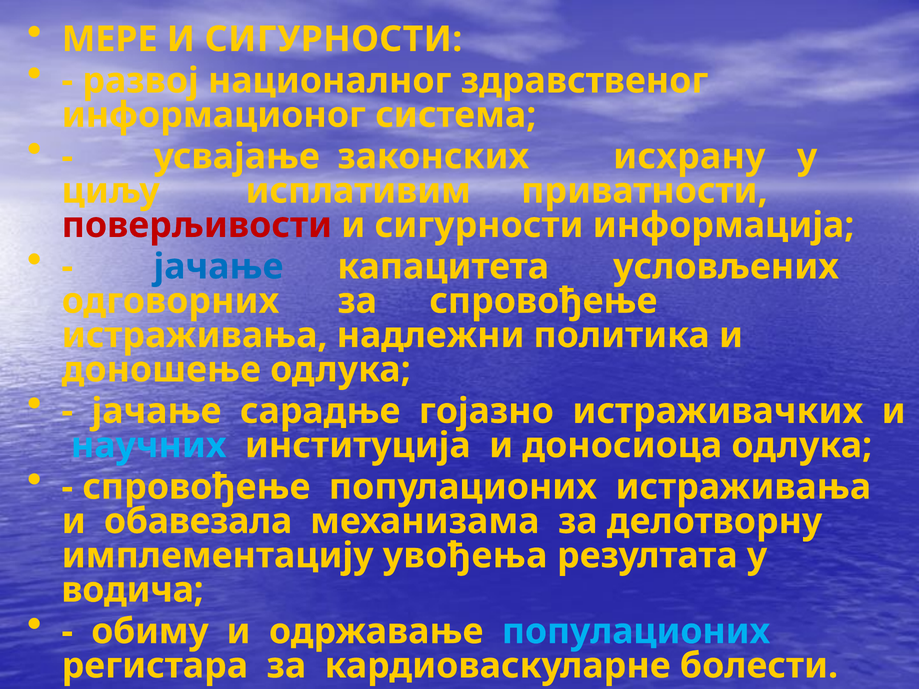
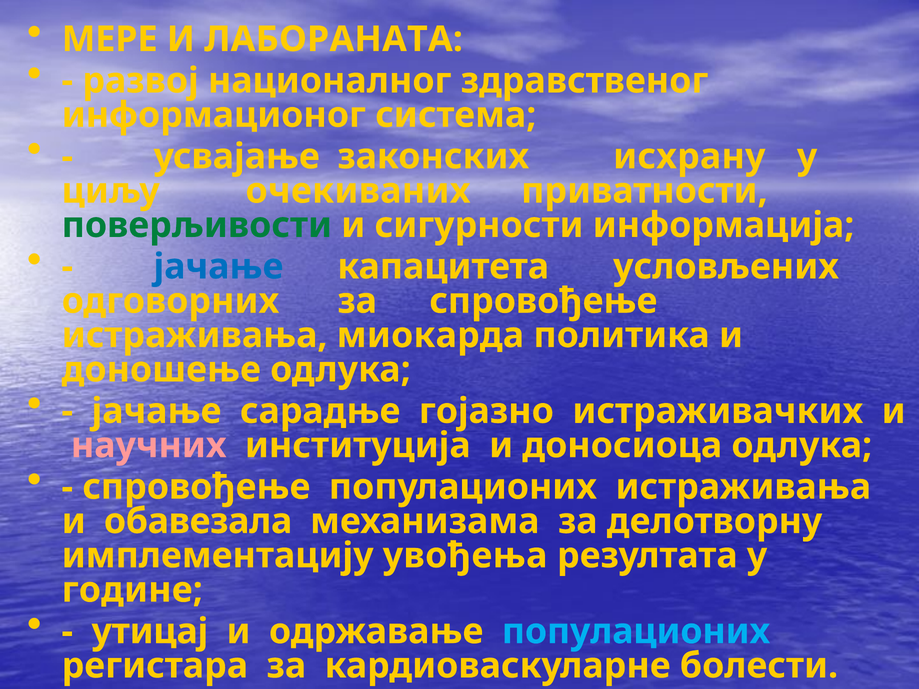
МЕРЕ И СИГУРНОСТИ: СИГУРНОСТИ -> ЛАБОРАНАТА (334, 39)
исплативим: исплативим -> очекиваних (358, 191)
поверљивости colour: red -> green (197, 225)
надлежни: надлежни -> миокарда (430, 335)
научних colour: light blue -> pink (149, 446)
водича: водича -> године (132, 590)
обиму: обиму -> утицај (150, 632)
